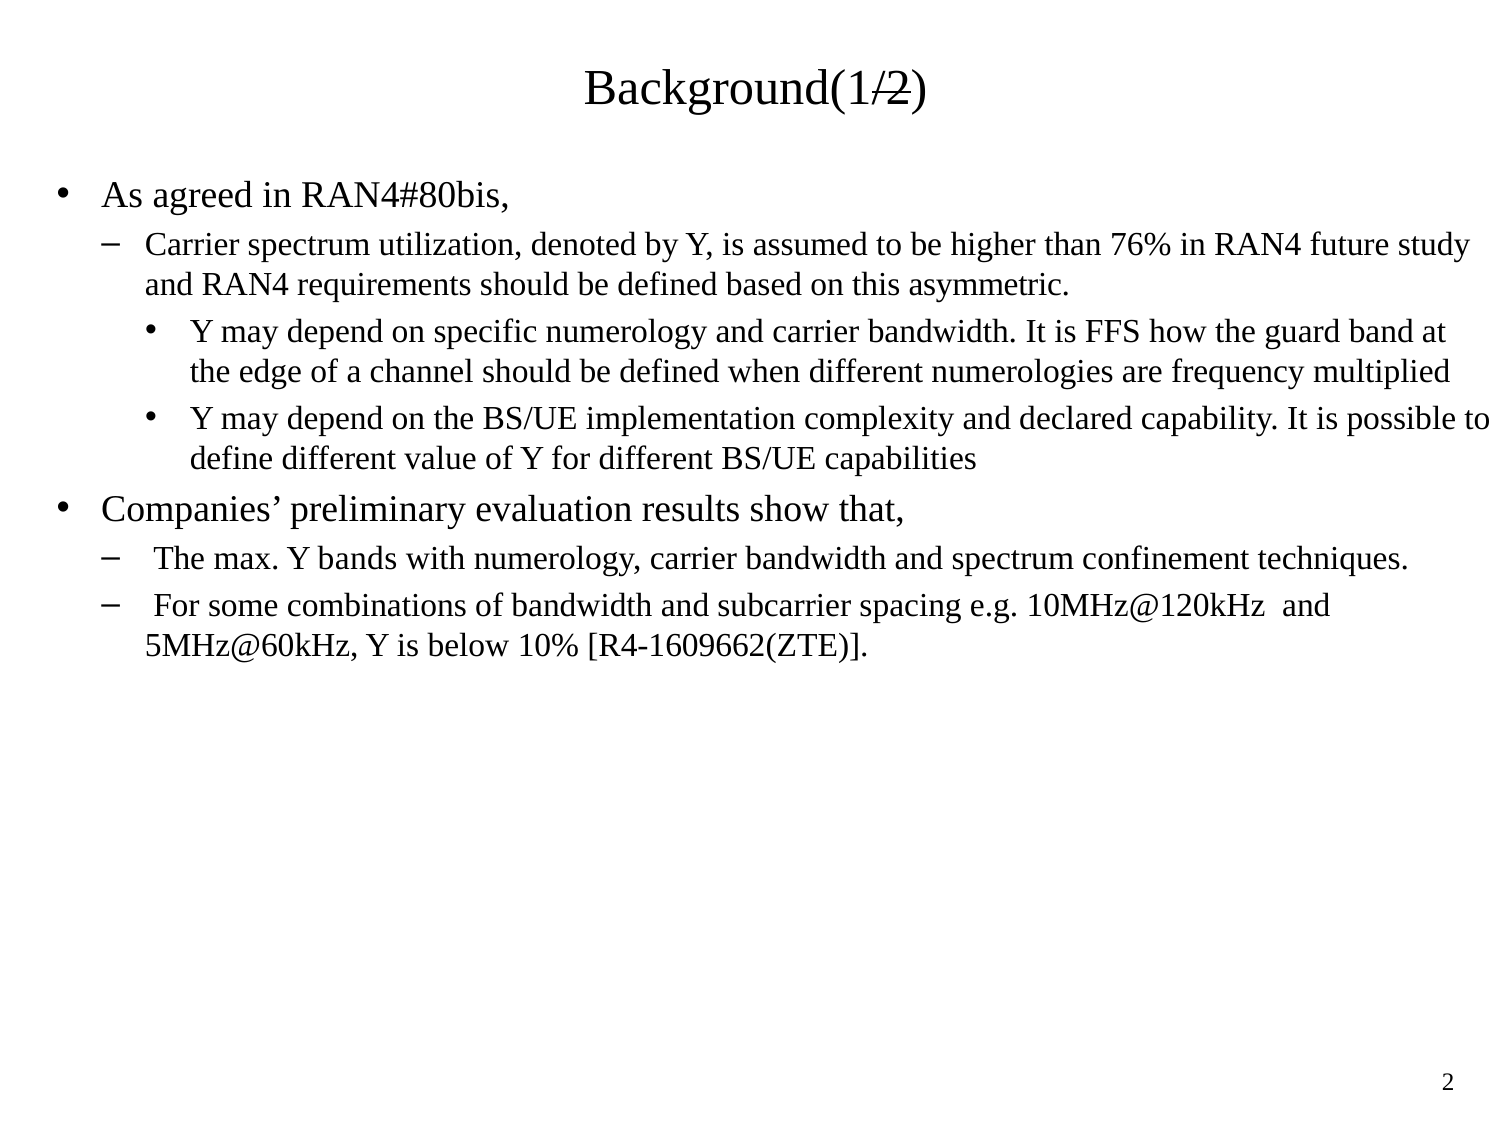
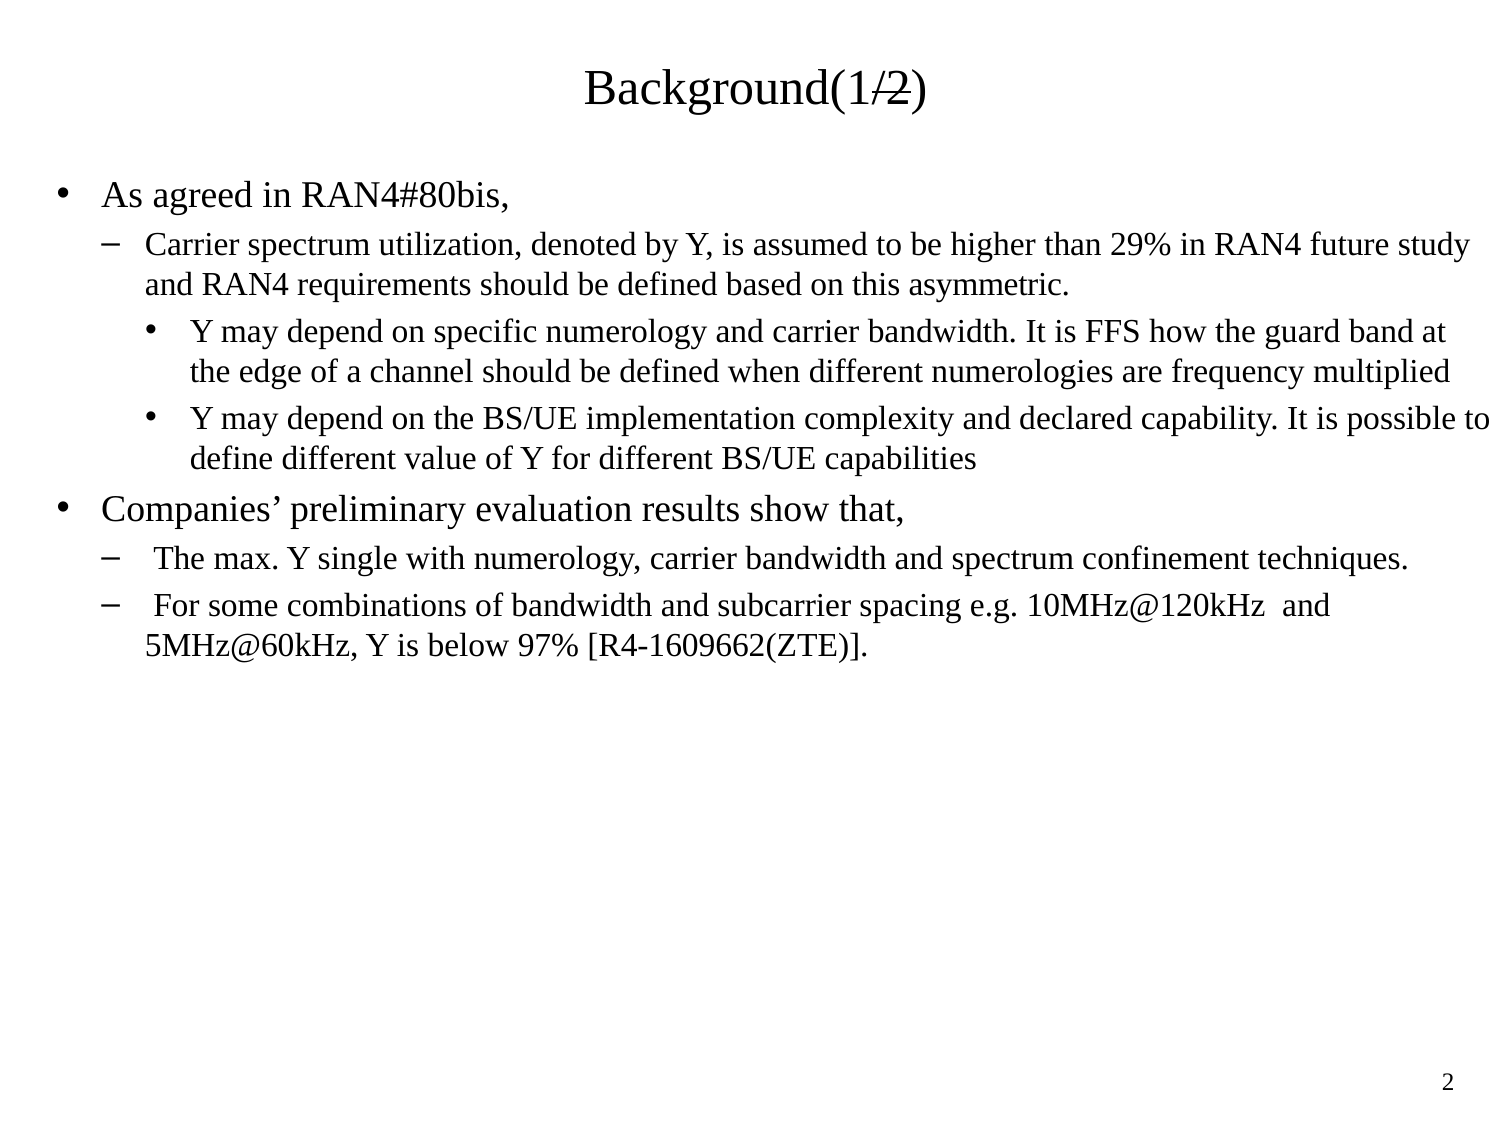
76%: 76% -> 29% (1141, 244)
bands: bands -> single (358, 559)
10%: 10% -> 97% (548, 646)
